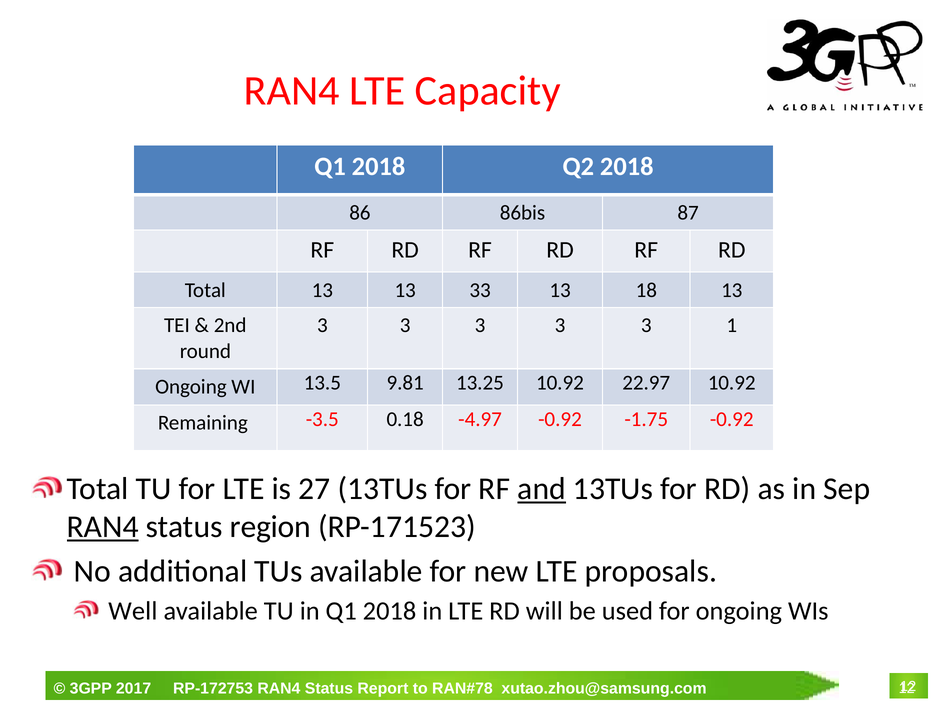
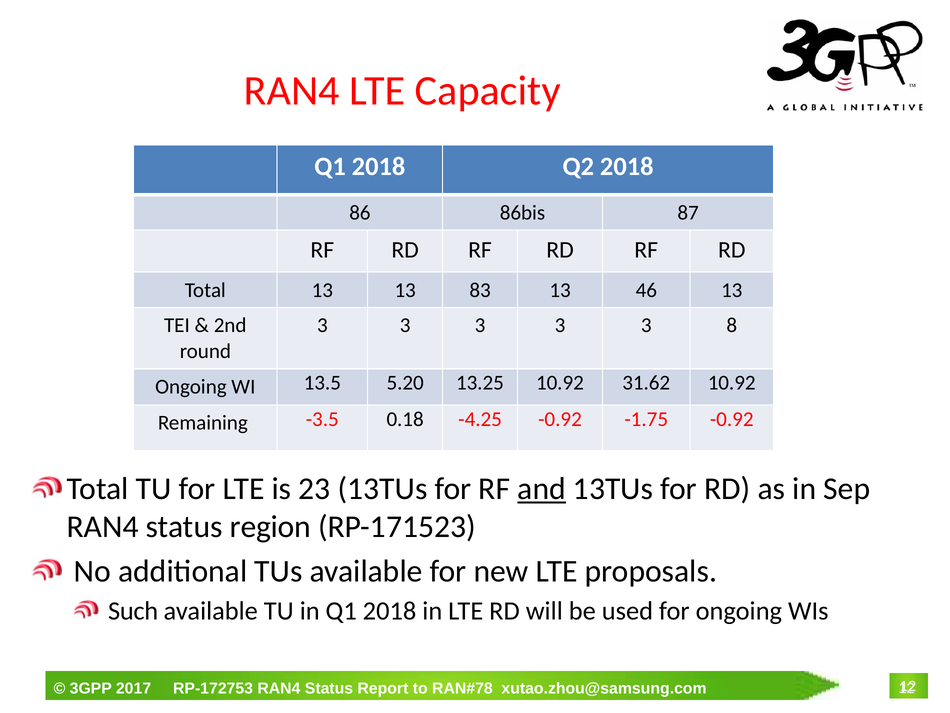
33: 33 -> 83 (480, 290)
18: 18 -> 46 (646, 290)
1: 1 -> 8 (732, 325)
9.81: 9.81 -> 5.20 (405, 383)
22.97: 22.97 -> 31.62 (646, 383)
-4.97: -4.97 -> -4.25 (480, 419)
27: 27 -> 23 (314, 489)
RAN4 underline: present -> none (103, 527)
Well: Well -> Such (133, 611)
